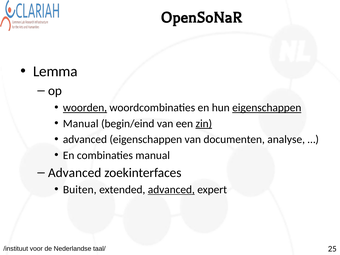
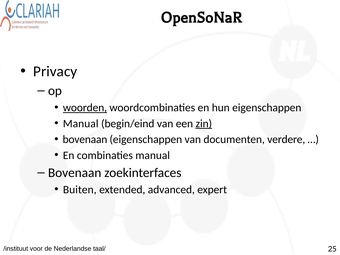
Lemma: Lemma -> Privacy (55, 71)
eigenschappen underline: present -> none (267, 108)
advanced: advanced -> bovenaan (85, 139)
analyse: analyse -> verdere (286, 139)
Advanced: Advanced -> Bovenaan (75, 173)
advanced underline: present -> none (171, 190)
